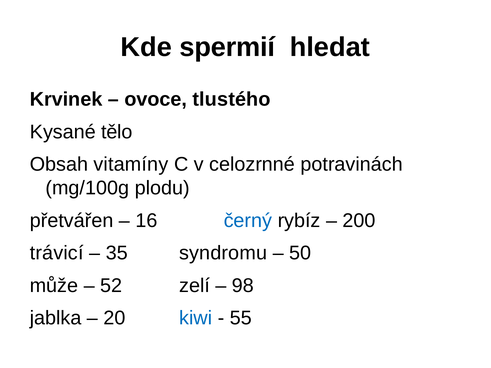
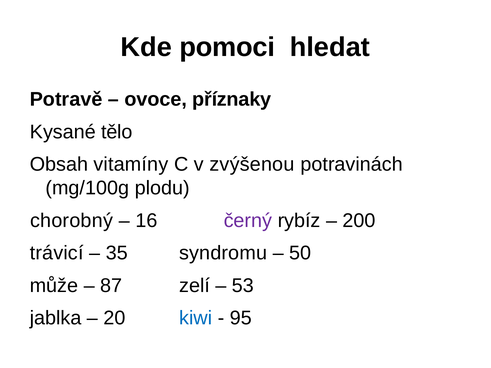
spermií: spermií -> pomoci (227, 47)
Krvinek: Krvinek -> Potravě (66, 99)
tlustého: tlustého -> příznaky (232, 99)
celozrnné: celozrnné -> zvýšenou (252, 164)
přetvářen: přetvářen -> chorobný (72, 221)
černý colour: blue -> purple (248, 221)
52: 52 -> 87 (111, 286)
98: 98 -> 53 (243, 286)
55: 55 -> 95 (241, 318)
